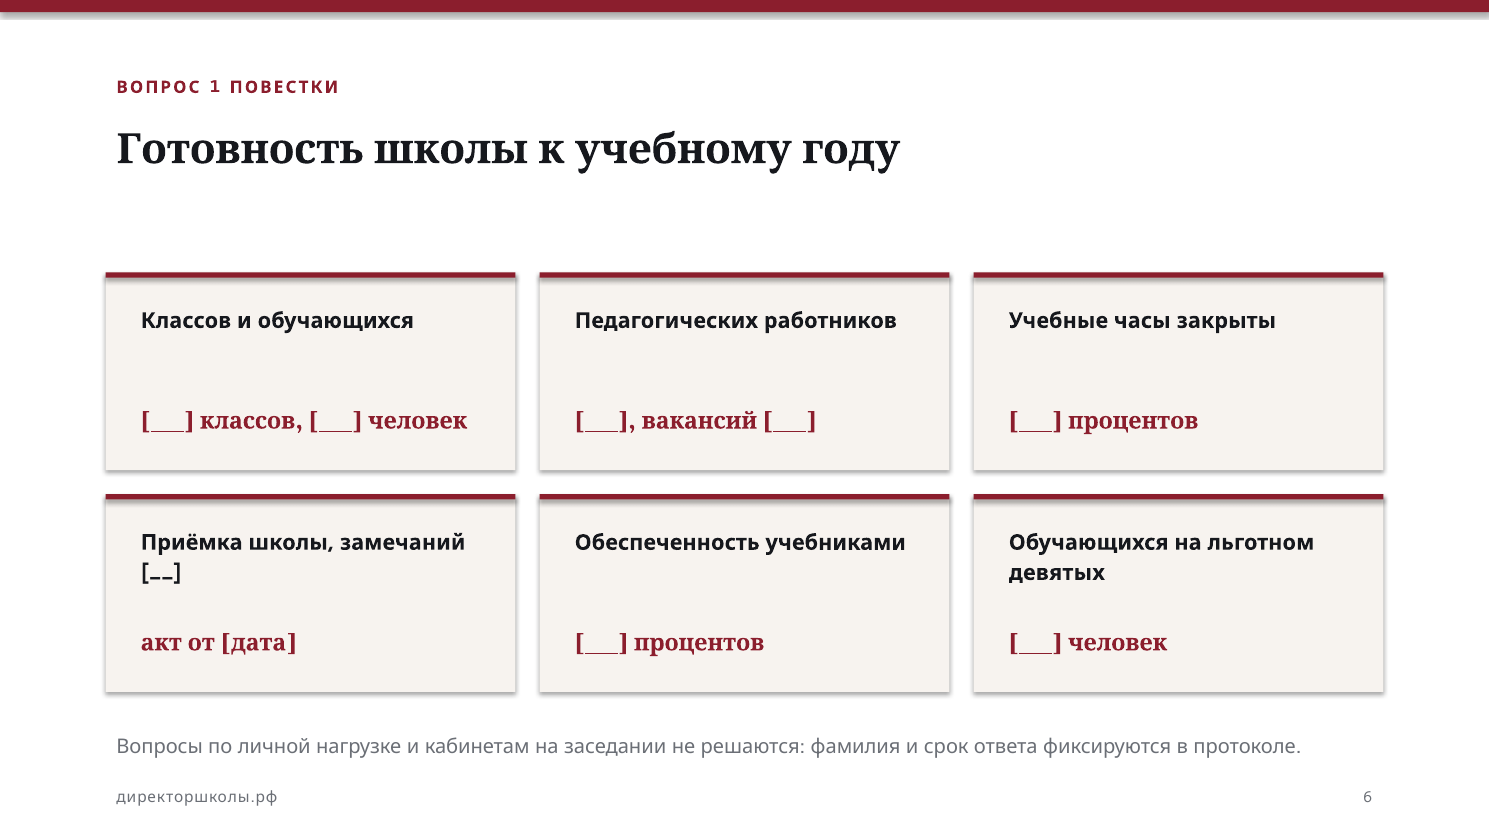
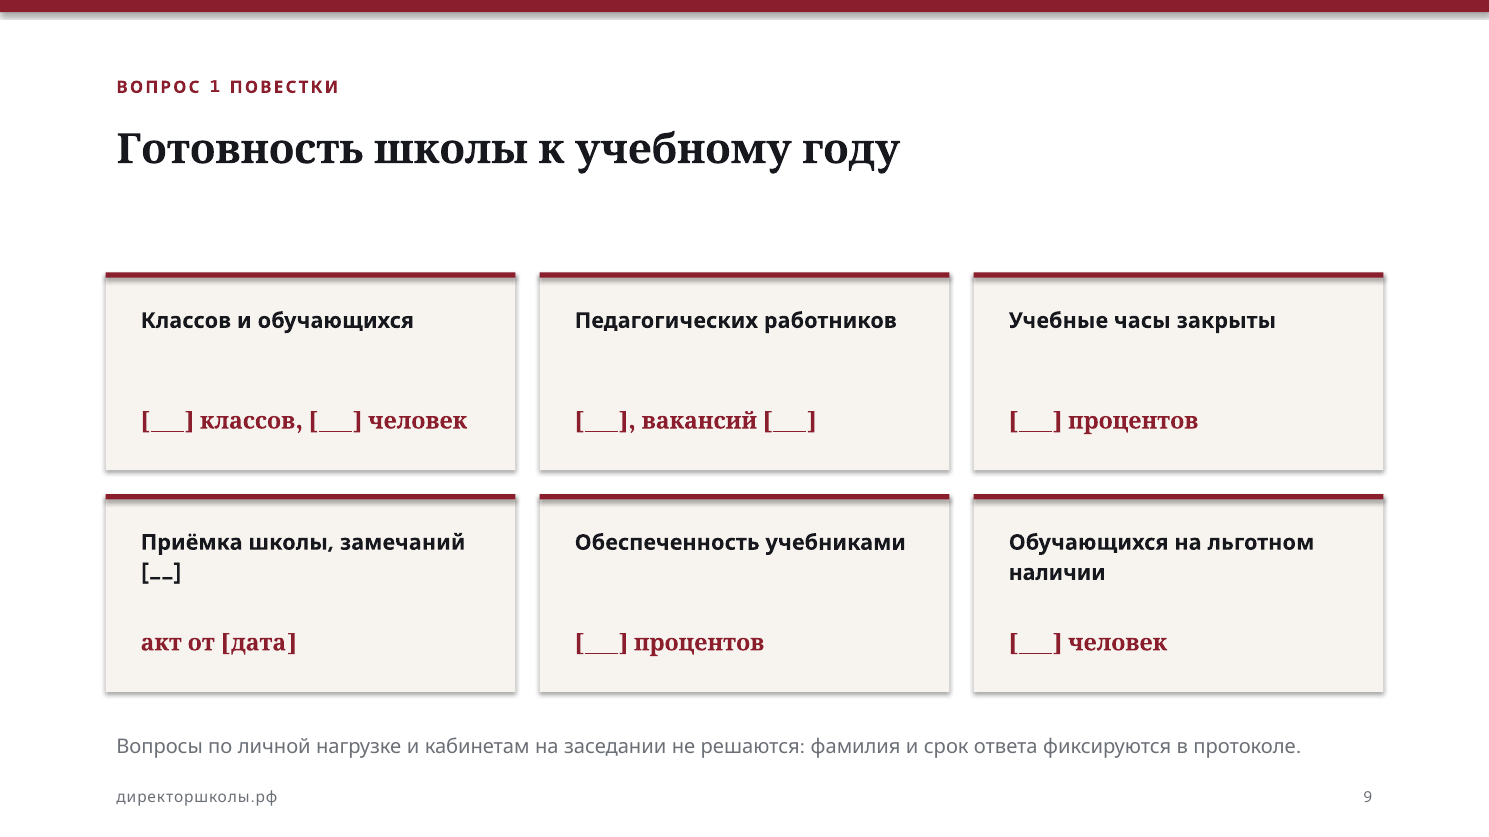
девятых: девятых -> наличии (1057, 573)
6: 6 -> 9 (1368, 798)
